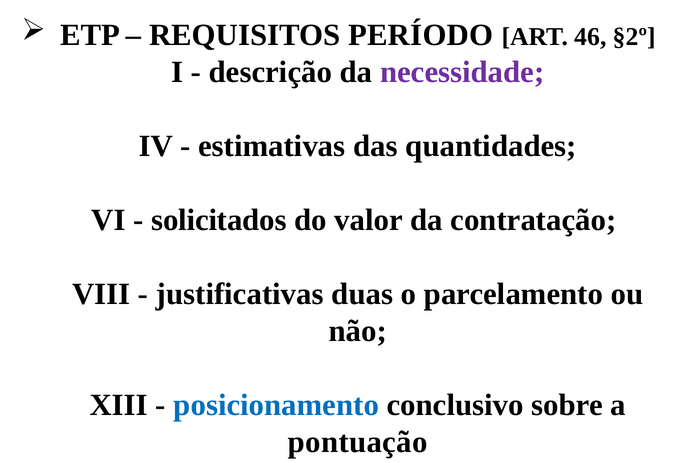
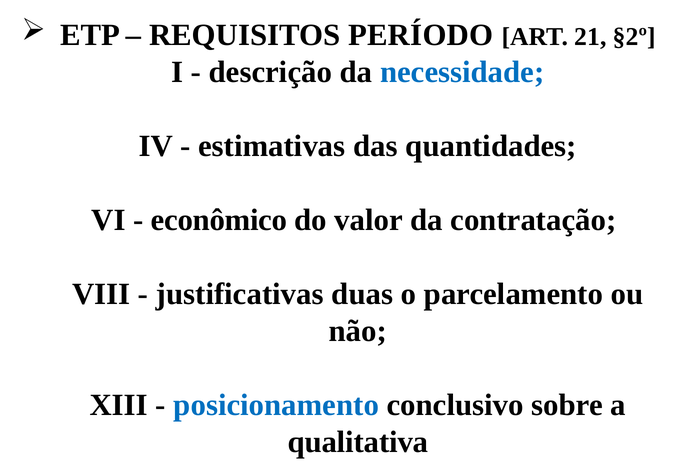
46: 46 -> 21 (590, 37)
necessidade colour: purple -> blue (462, 72)
solicitados: solicitados -> econômico (219, 220)
pontuação: pontuação -> qualitativa (358, 442)
